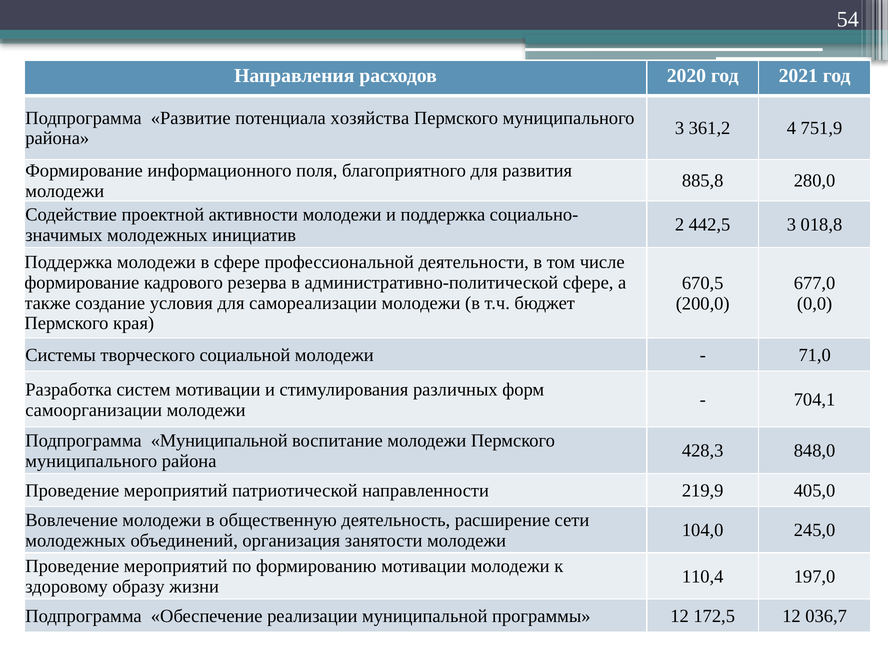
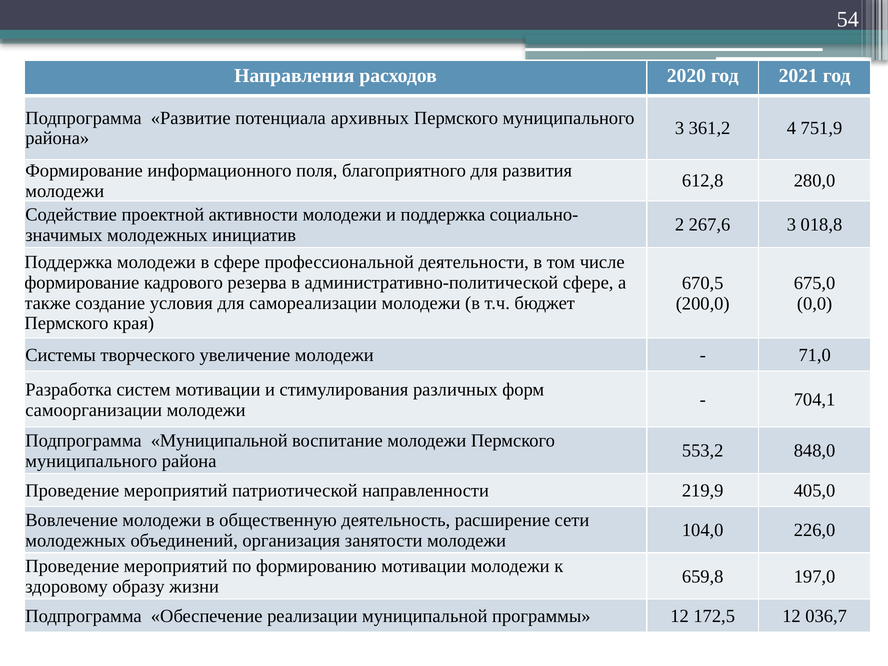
хозяйства: хозяйства -> архивных (370, 118)
885,8: 885,8 -> 612,8 (703, 181)
442,5: 442,5 -> 267,6 (710, 225)
677,0: 677,0 -> 675,0 (815, 283)
социальной: социальной -> увеличение (245, 355)
428,3: 428,3 -> 553,2 (703, 451)
245,0: 245,0 -> 226,0 (815, 530)
110,4: 110,4 -> 659,8 (703, 576)
